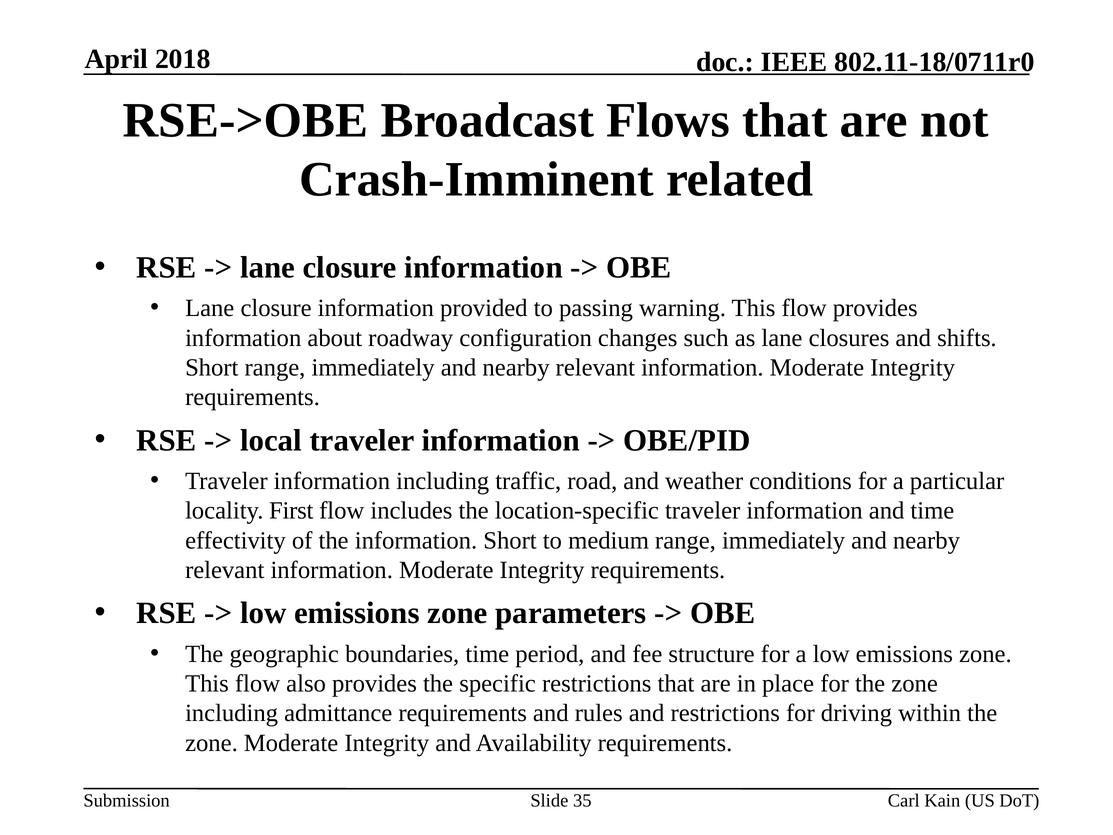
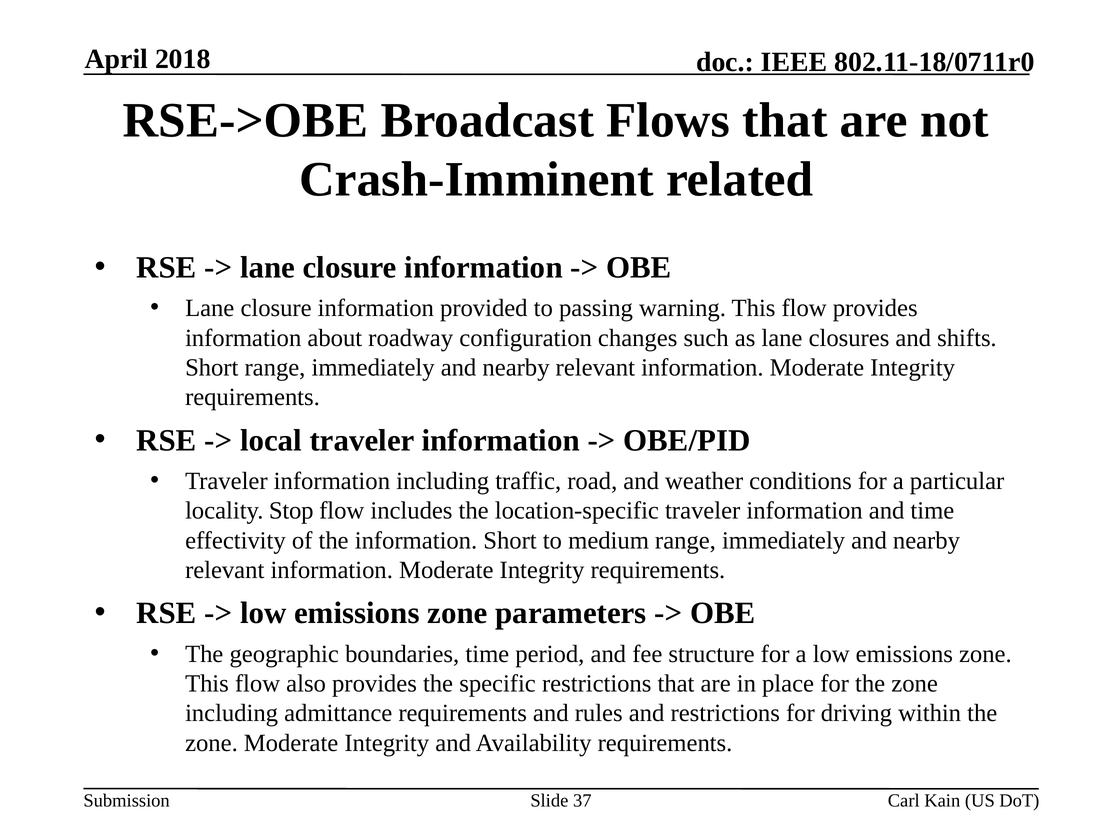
First: First -> Stop (291, 511)
35: 35 -> 37 (582, 801)
